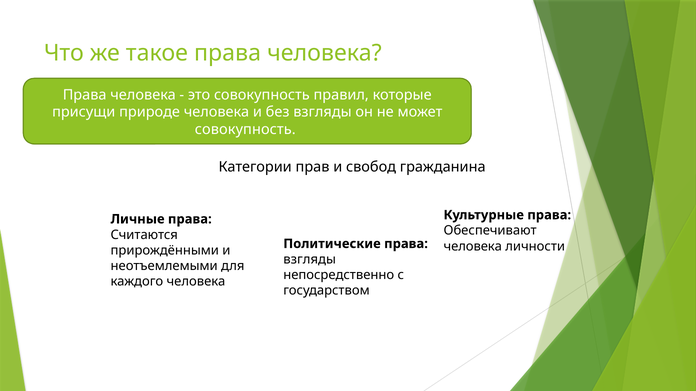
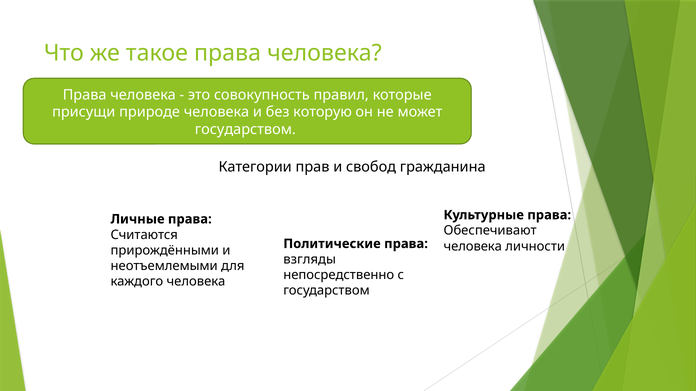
без взгляды: взгляды -> которую (323, 112)
совокупность: совокупность -> государством (245, 130)
